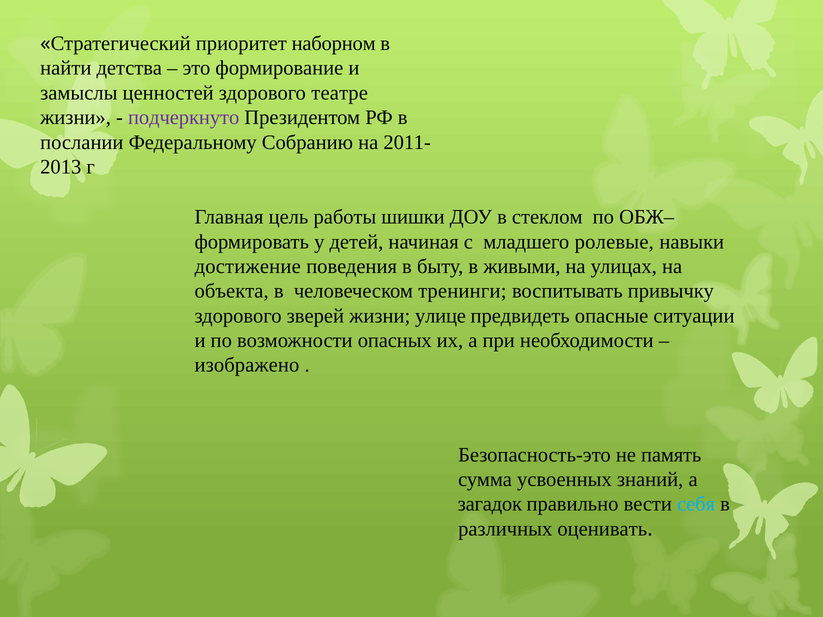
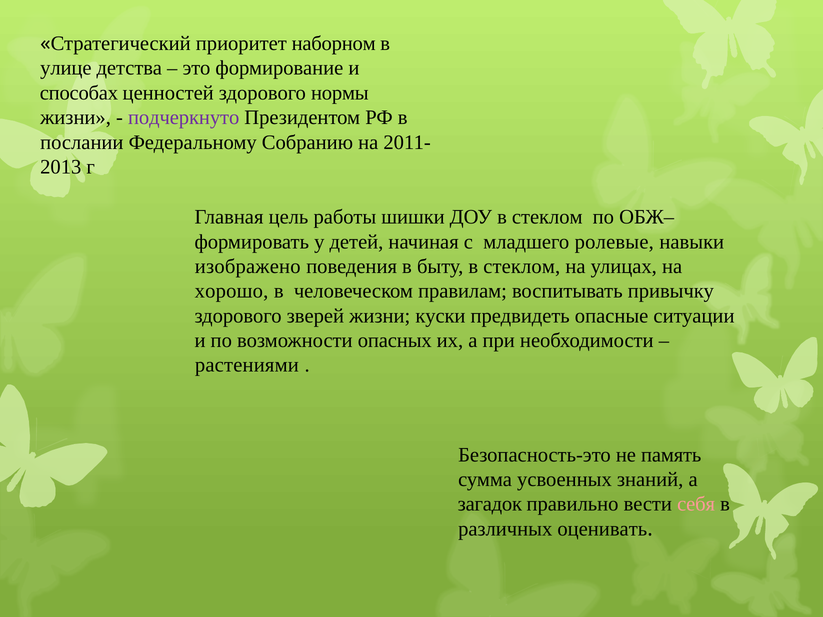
найти: найти -> улице (66, 68)
замыслы: замыслы -> способах (79, 93)
театре: театре -> нормы (340, 93)
достижение: достижение -> изображено (248, 267)
быту в живыми: живыми -> стеклом (522, 267)
объекта: объекта -> хорошо (232, 291)
тренинги: тренинги -> правилам (463, 291)
улице: улице -> куски (440, 316)
изображено: изображено -> растениями (247, 365)
себя colour: light blue -> pink (696, 504)
